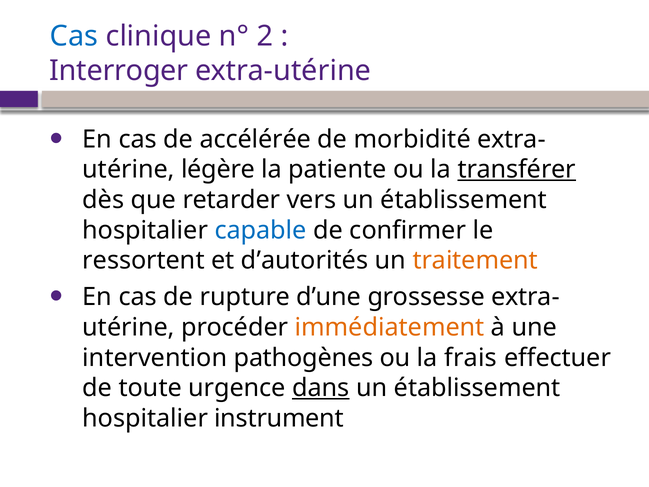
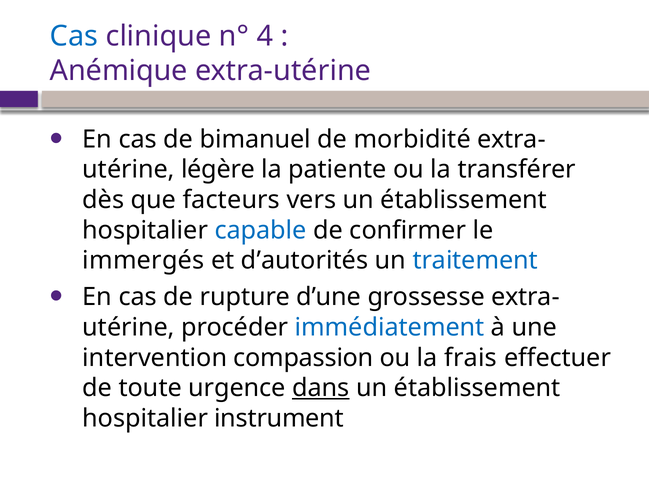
2: 2 -> 4 (265, 36)
Interroger: Interroger -> Anémique (119, 71)
accélérée: accélérée -> bimanuel (255, 139)
transférer underline: present -> none (517, 169)
retarder: retarder -> facteurs (231, 200)
ressortent: ressortent -> immergés (143, 260)
traitement colour: orange -> blue (475, 260)
immédiatement colour: orange -> blue (390, 327)
pathogènes: pathogènes -> compassion (303, 358)
